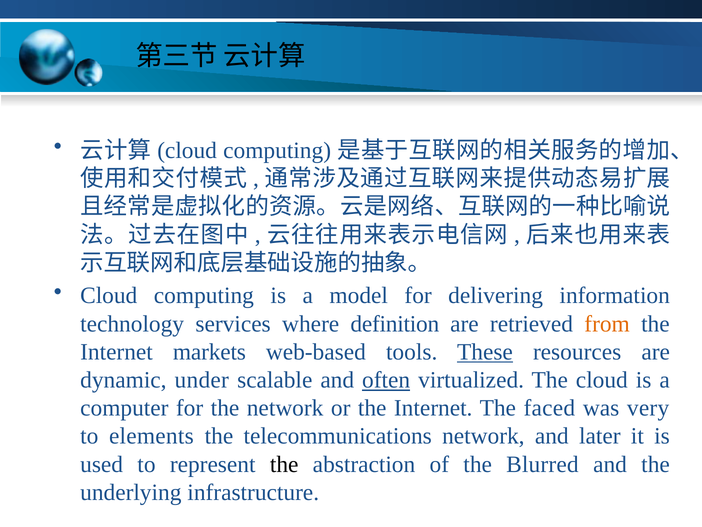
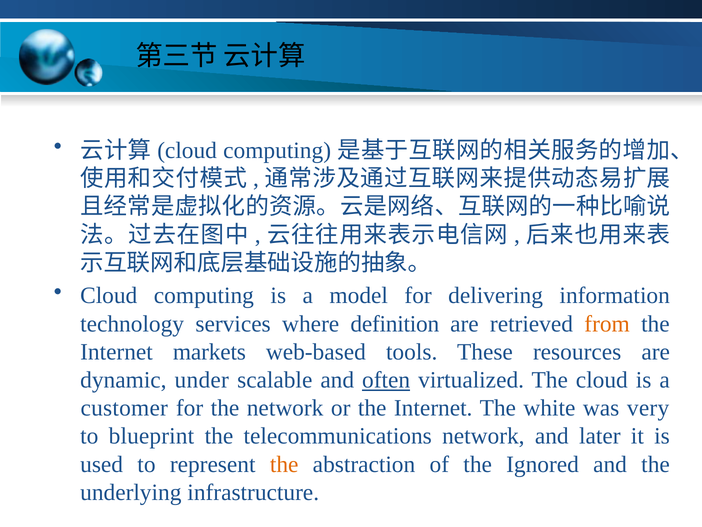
These underline: present -> none (485, 352)
computer: computer -> customer (124, 408)
faced: faced -> white (549, 408)
elements: elements -> blueprint (151, 436)
the colour: black -> orange (284, 464)
Blurred: Blurred -> Ignored (543, 464)
